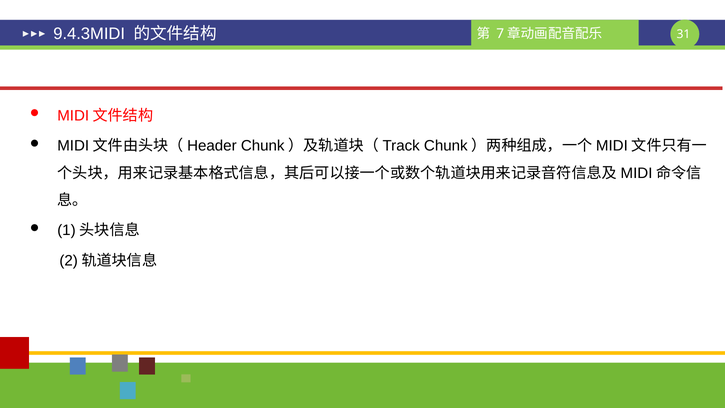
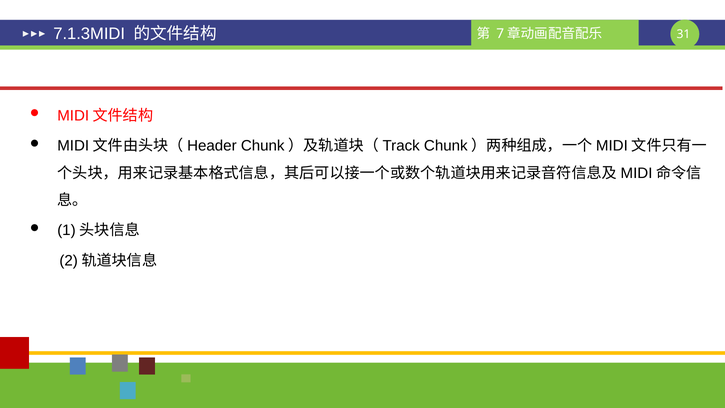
9.4.3MIDI: 9.4.3MIDI -> 7.1.3MIDI (89, 34)
